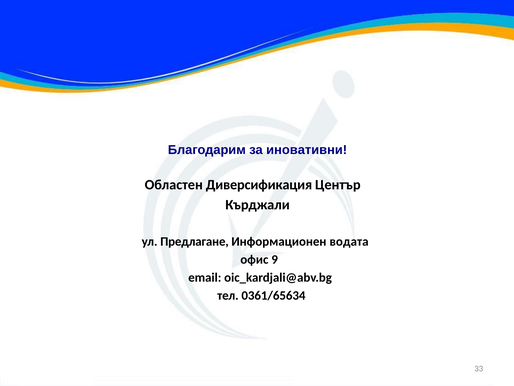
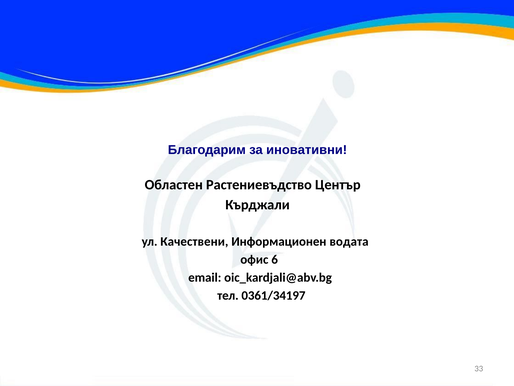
Диверсификация: Диверсификация -> Растениевъдство (259, 184)
Предлагане: Предлагане -> Качествени (194, 241)
9: 9 -> 6 (275, 259)
0361/65634: 0361/65634 -> 0361/34197 (273, 295)
